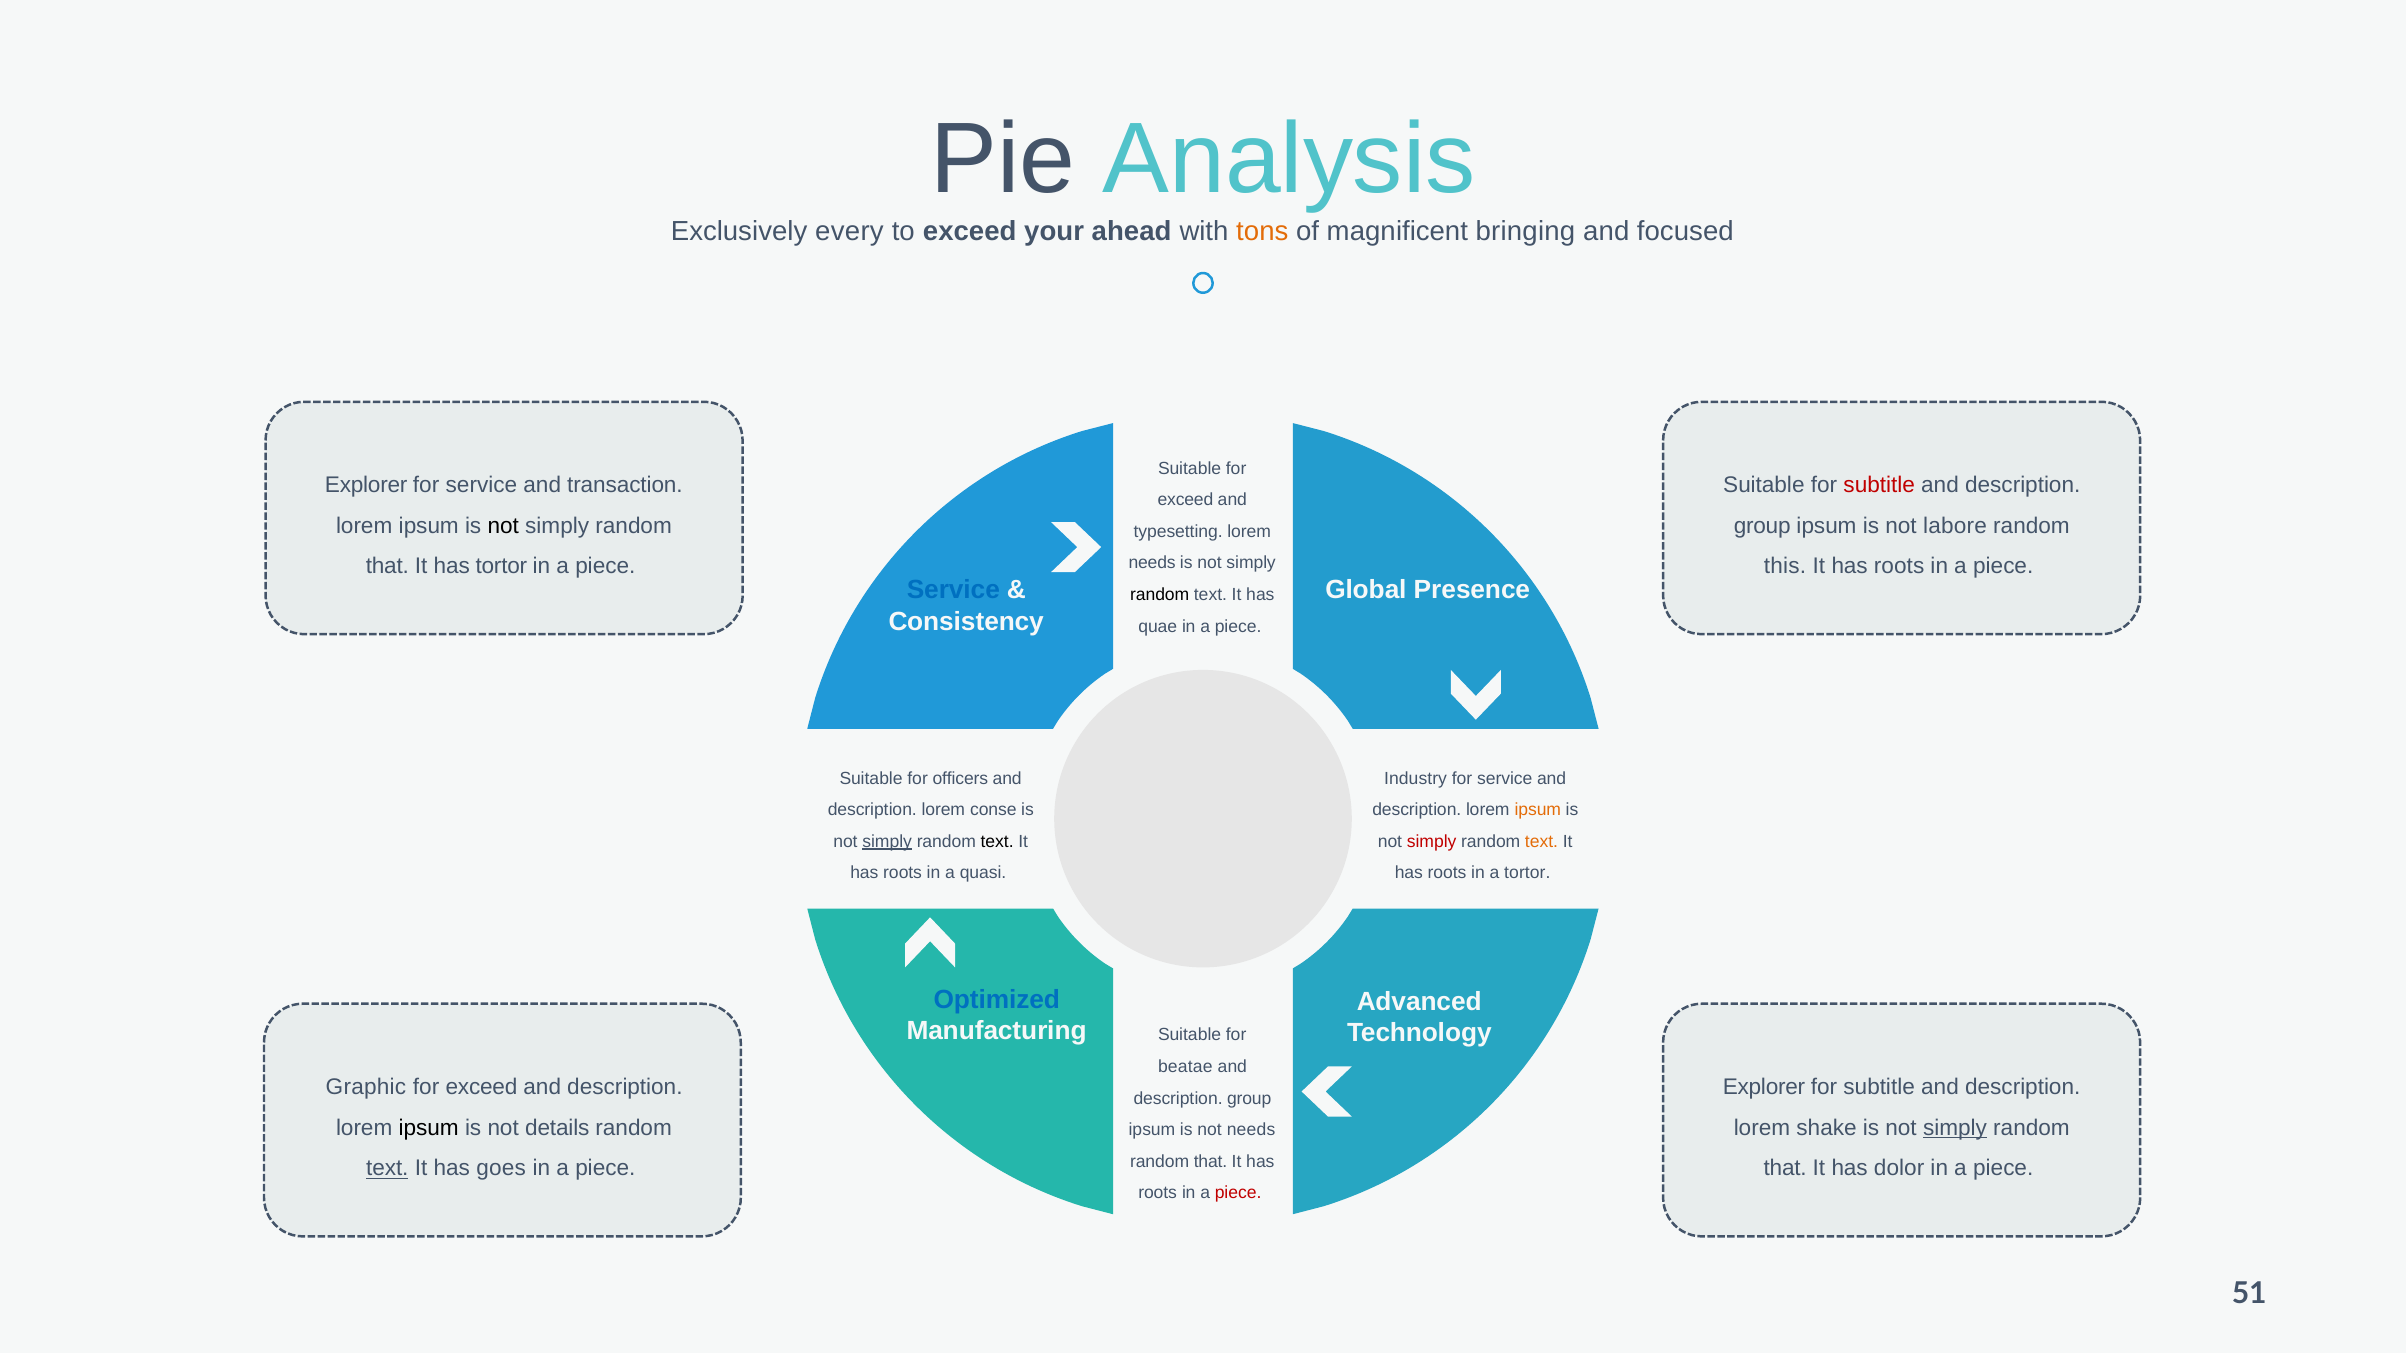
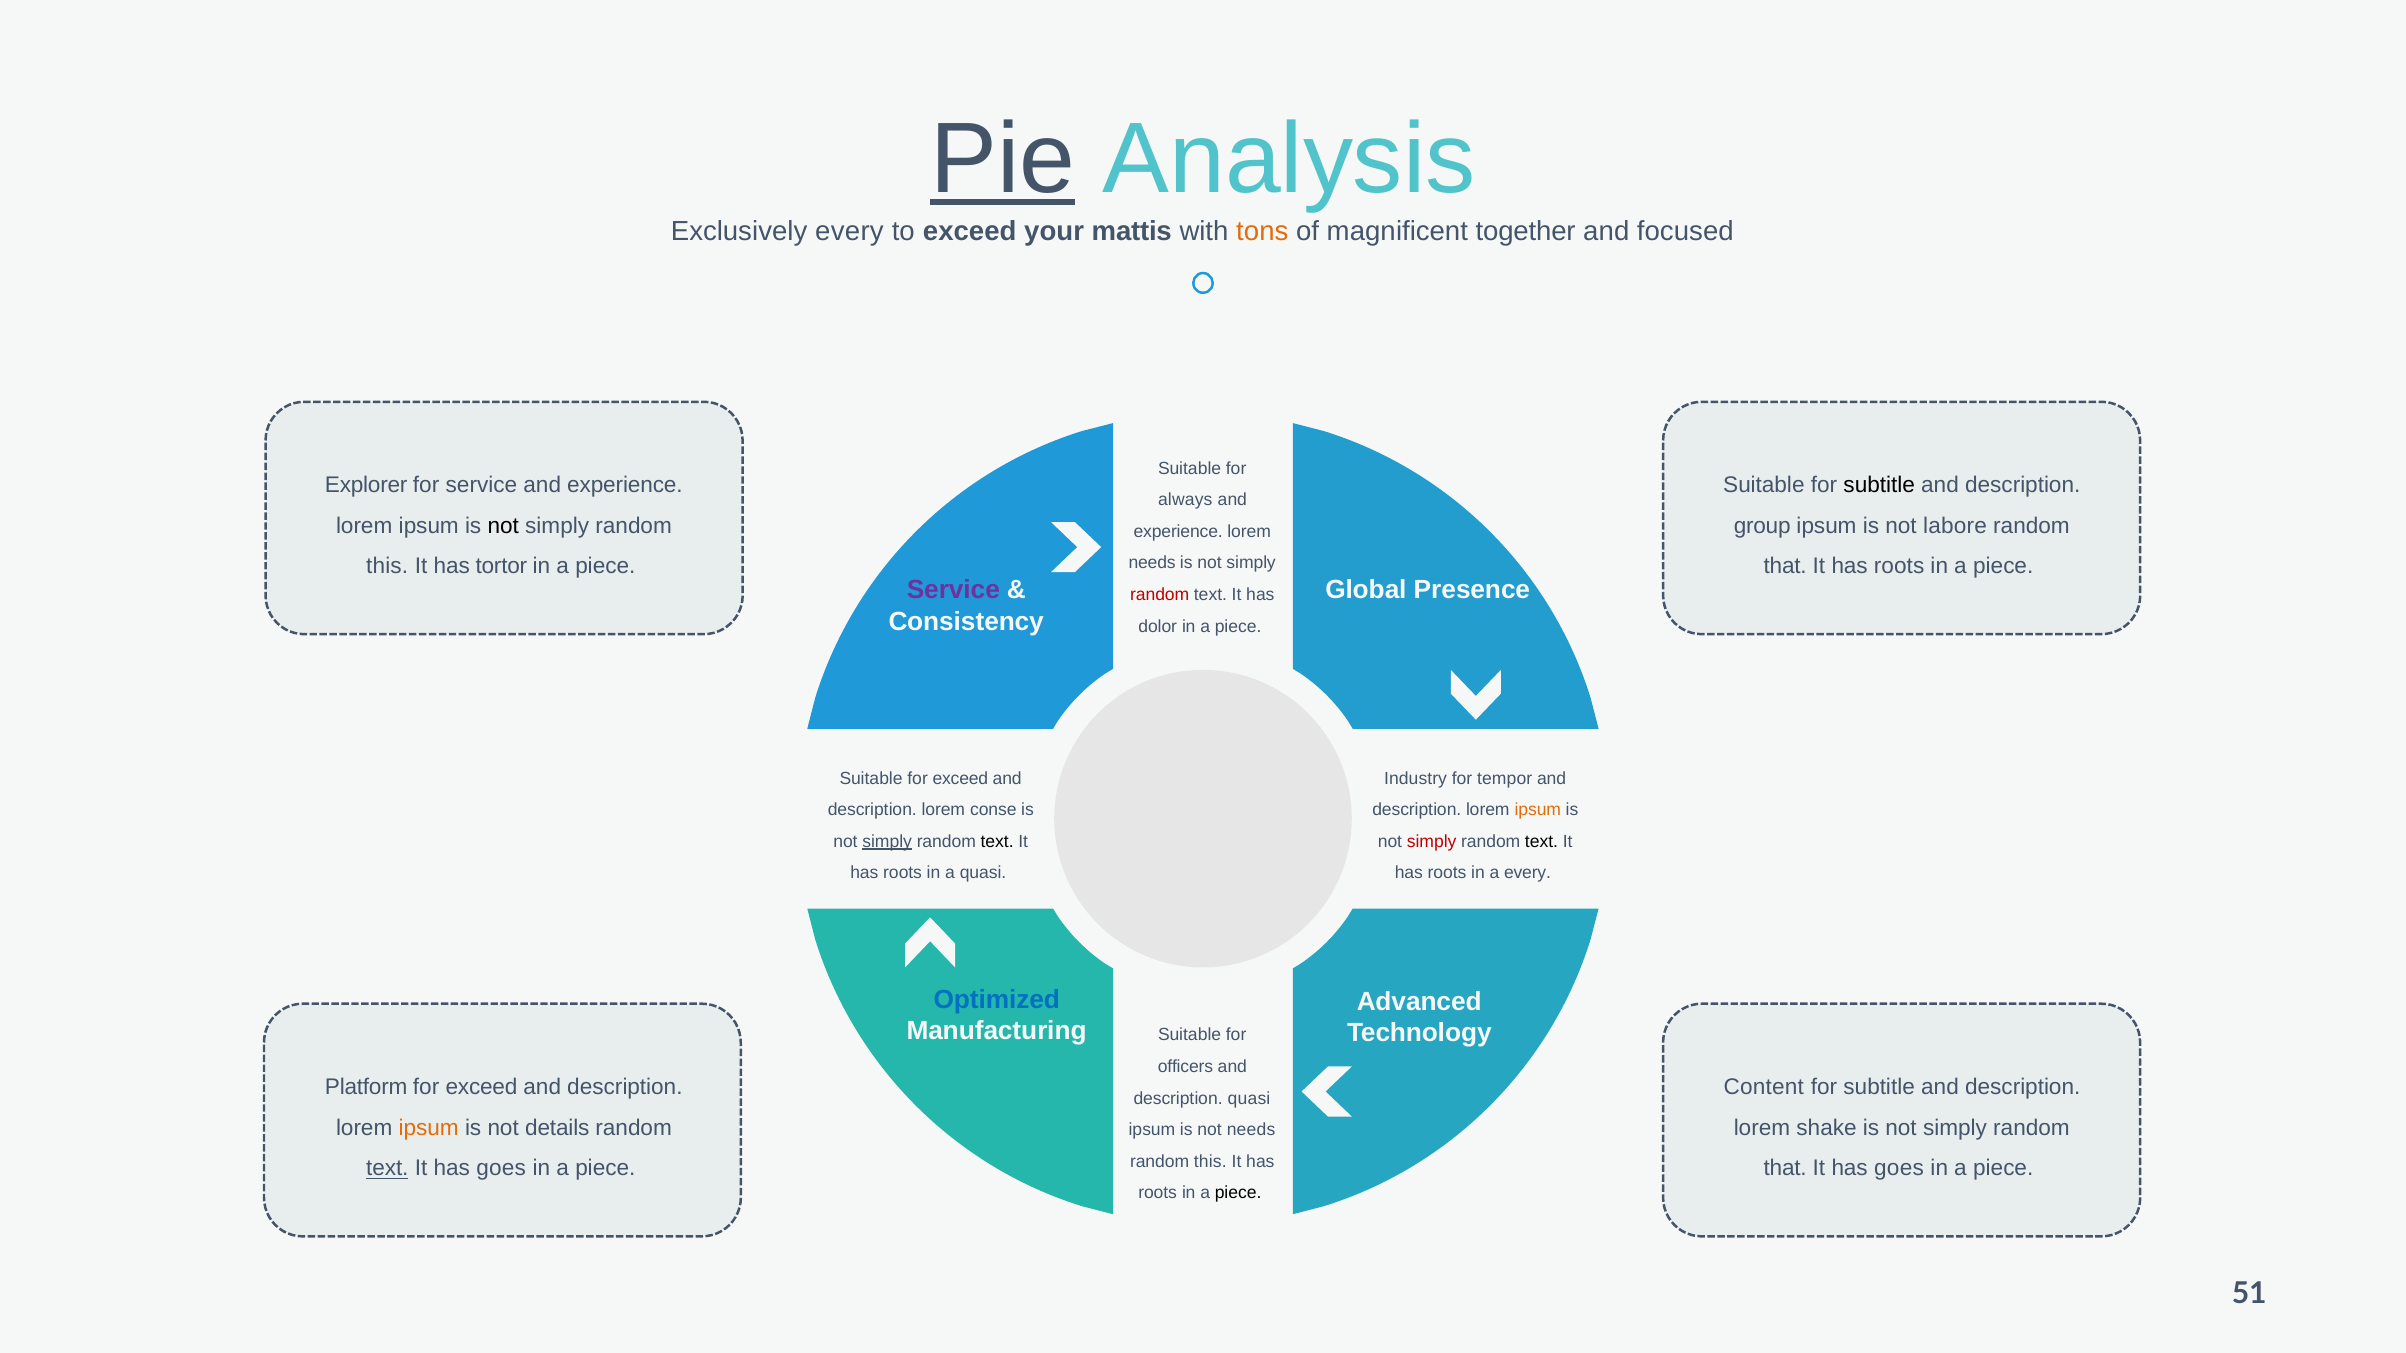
Pie underline: none -> present (1003, 159)
ahead: ahead -> mattis (1132, 232)
bringing: bringing -> together (1526, 232)
transaction: transaction -> experience (625, 485)
subtitle colour: red -> black (1879, 485)
exceed: exceed -> always (1185, 500)
typesetting: typesetting -> experience (1178, 532)
that: that -> this (387, 567)
this: this -> that (1785, 567)
Service colour: blue -> purple (953, 590)
random colour: black -> red (1160, 595)
quae: quae -> dolor (1158, 626)
Suitable for officers: officers -> exceed (960, 779)
service: service -> tempor (1505, 779)
text colour: orange -> black (1542, 842)
a tortor: tortor -> every (1527, 873)
beatae: beatae -> officers (1185, 1067)
Graphic: Graphic -> Platform (366, 1087)
Explorer: Explorer -> Content (1764, 1087)
group: group -> quasi (1249, 1099)
ipsum colour: black -> orange (429, 1128)
simply underline: present -> none (1955, 1128)
that: that -> this (1210, 1162)
dolor: dolor -> goes (1899, 1169)
piece colour: red -> black (1238, 1193)
